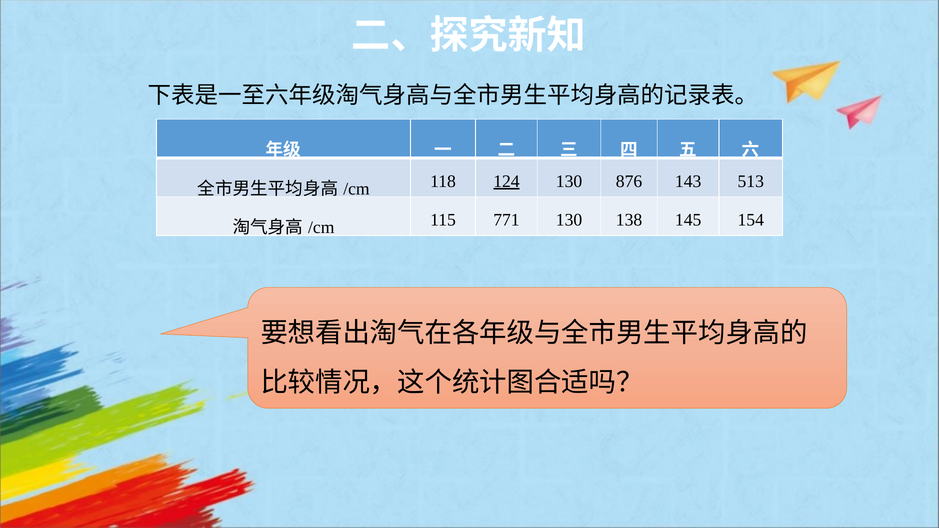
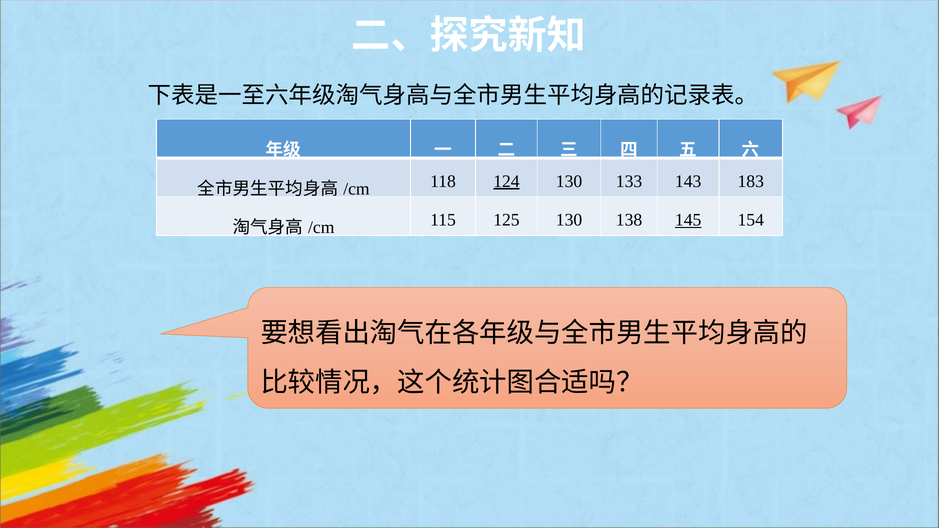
876: 876 -> 133 (629, 181)
513: 513 -> 183 (751, 181)
771: 771 -> 125 (506, 220)
145 underline: none -> present (688, 220)
